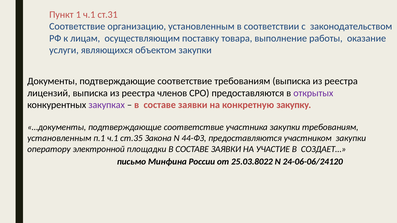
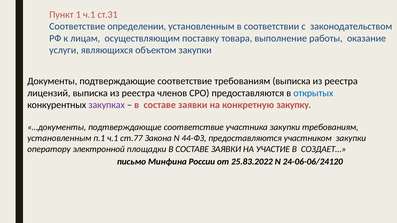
организацию: организацию -> определении (137, 26)
открытых colour: purple -> blue (313, 93)
ст.35: ст.35 -> ст.77 (131, 138)
25.03.8022: 25.03.8022 -> 25.83.2022 (252, 162)
